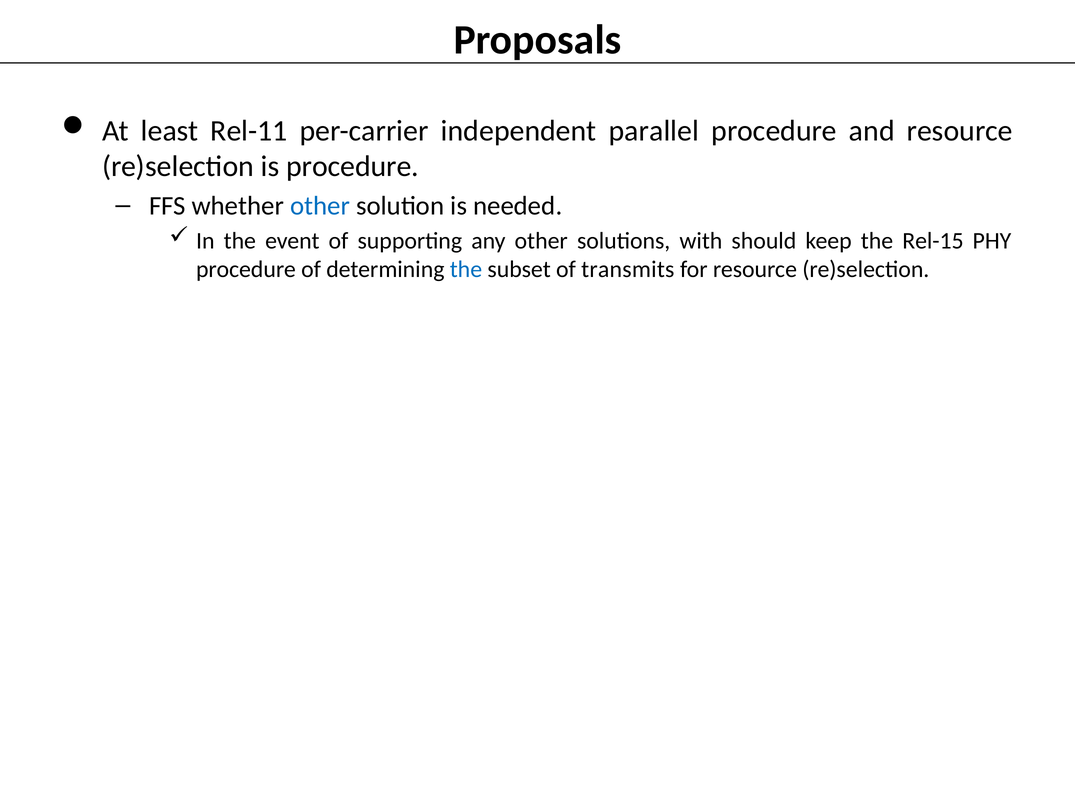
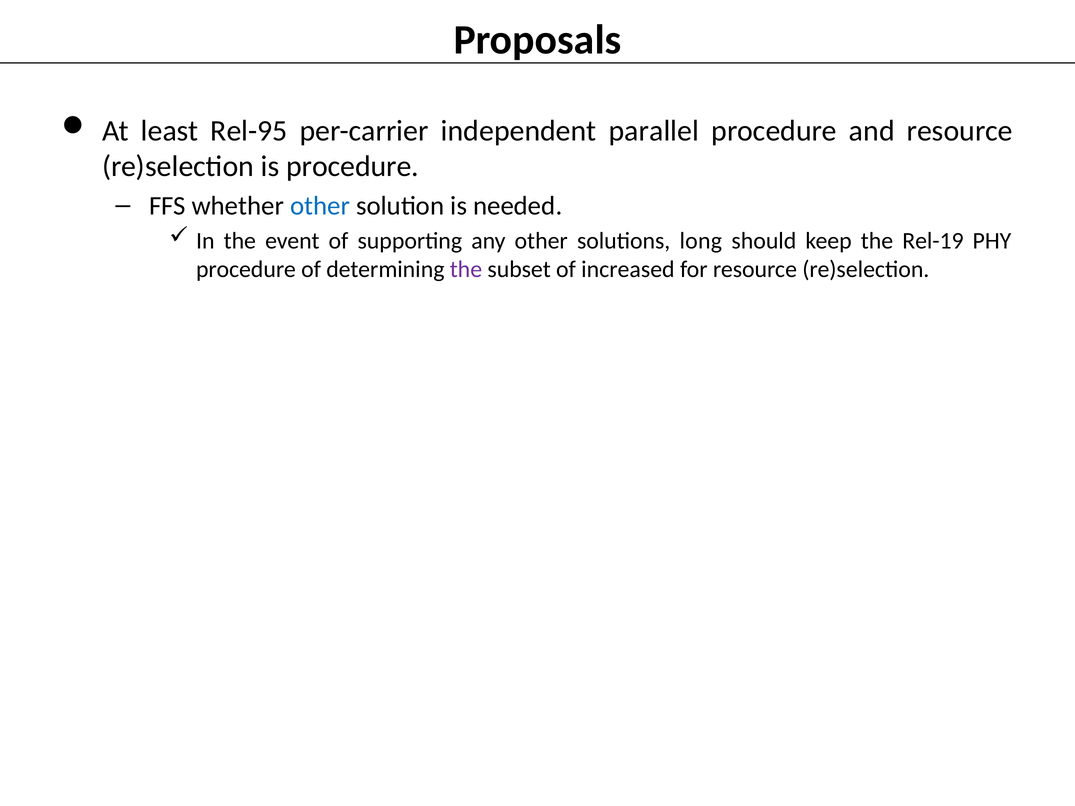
Rel-11: Rel-11 -> Rel-95 (249, 131)
with: with -> long (701, 241)
Rel-15: Rel-15 -> Rel-19 (933, 241)
the colour: blue -> purple (466, 270)
transmits: transmits -> increased (628, 270)
